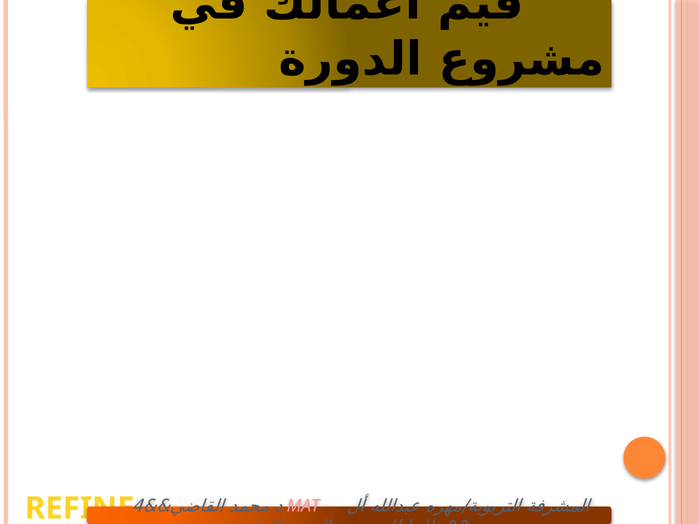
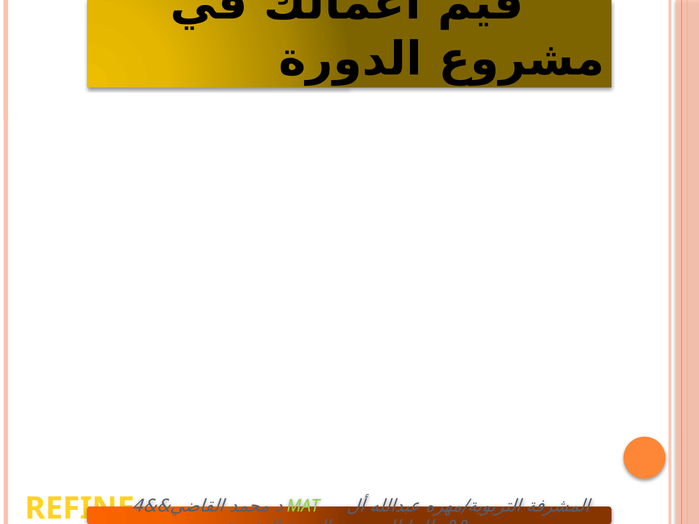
MAT colour: pink -> light green (303, 506)
